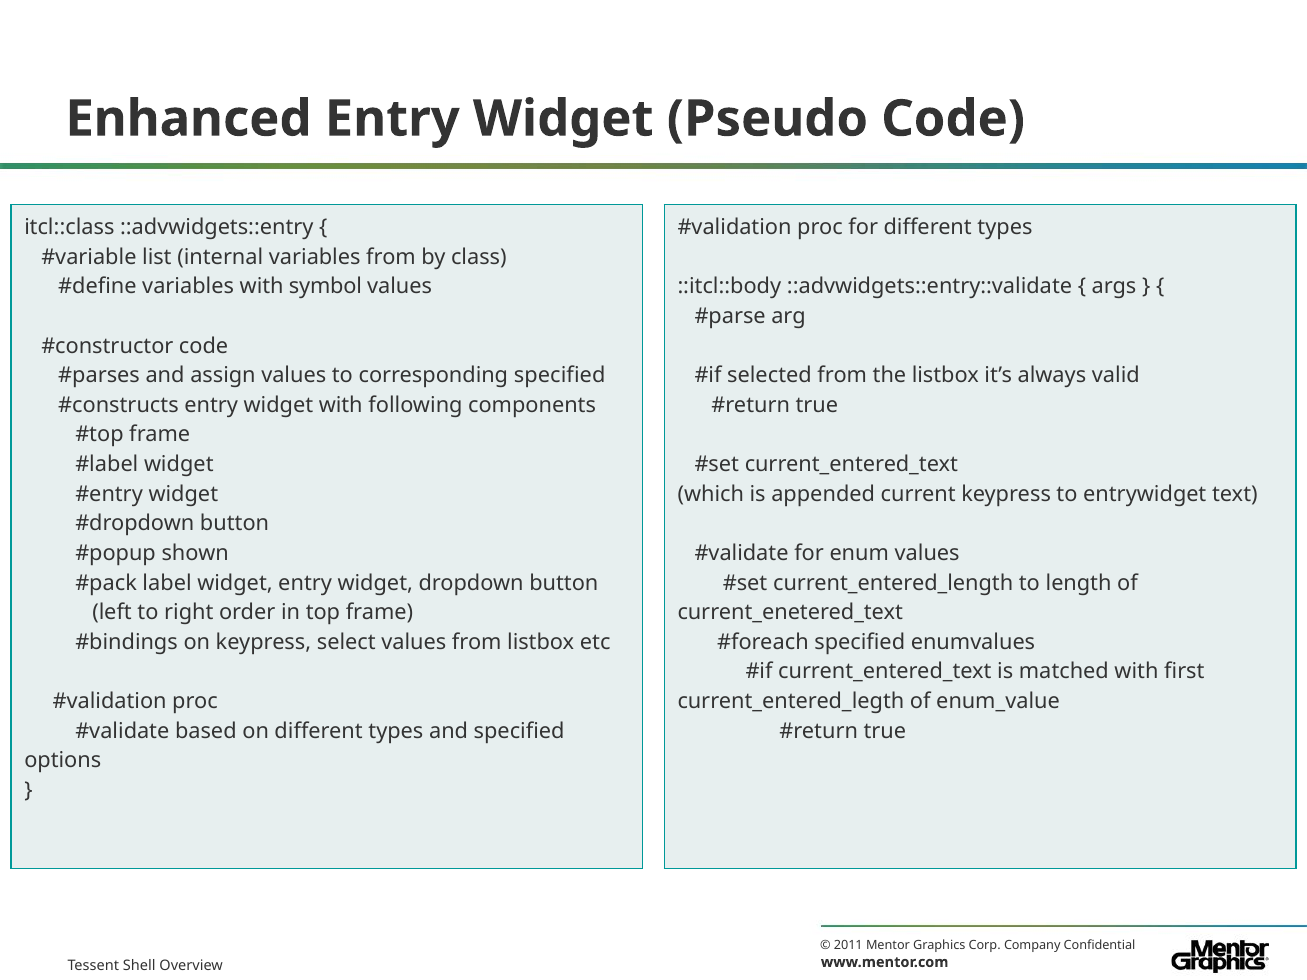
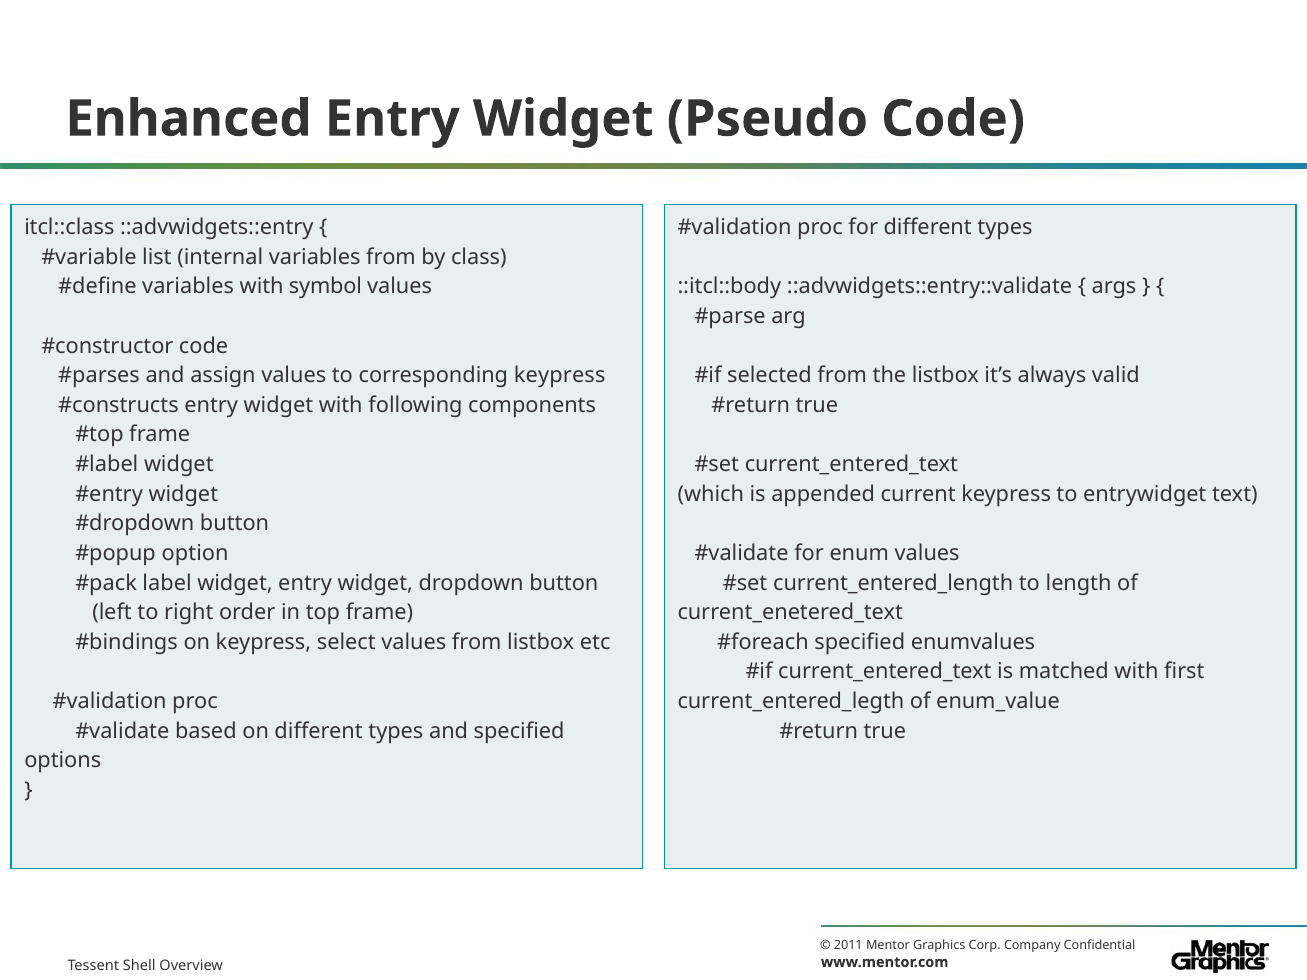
corresponding specified: specified -> keypress (560, 376)
shown: shown -> option (195, 553)
